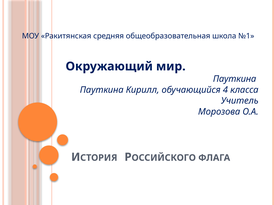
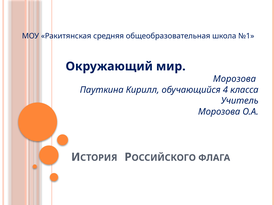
Пауткина: Пауткина -> Морозова (235, 79)
